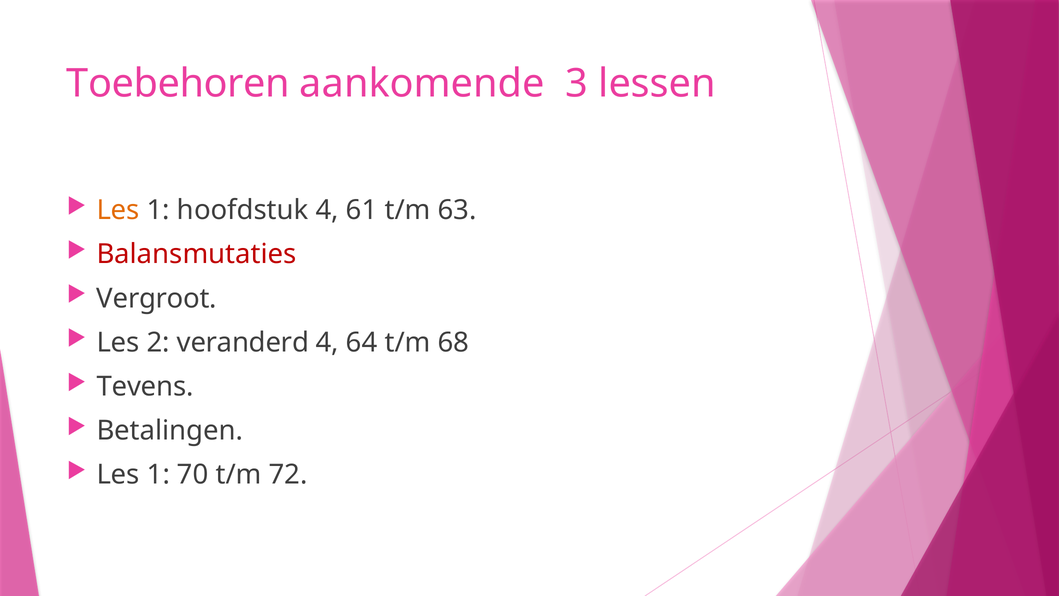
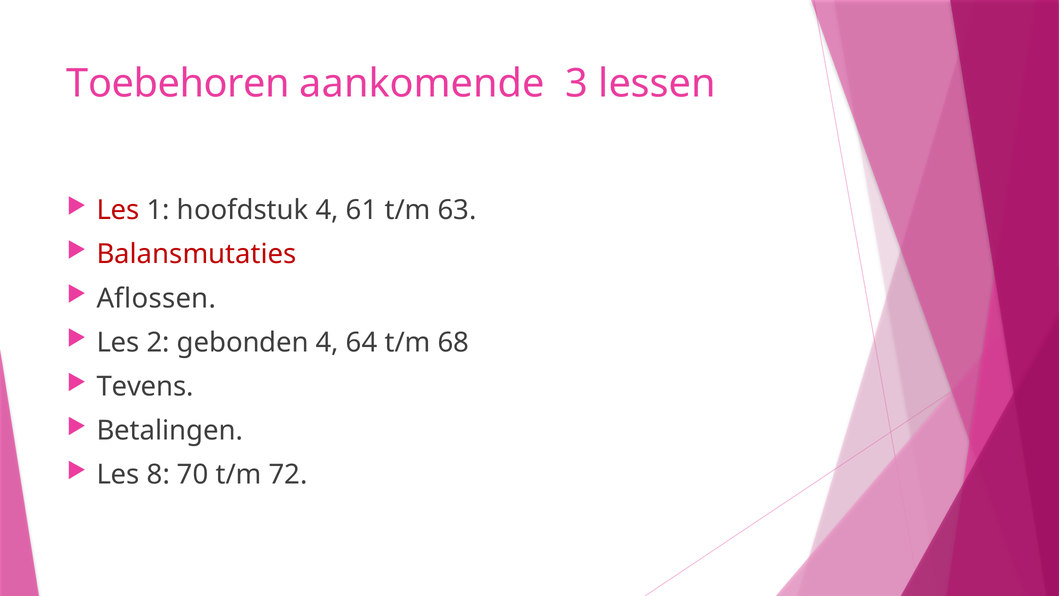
Les colour: orange -> red (118, 210)
Vergroot: Vergroot -> Aflossen (156, 298)
veranderd: veranderd -> gebonden (243, 342)
1: 1 -> 8 (158, 475)
